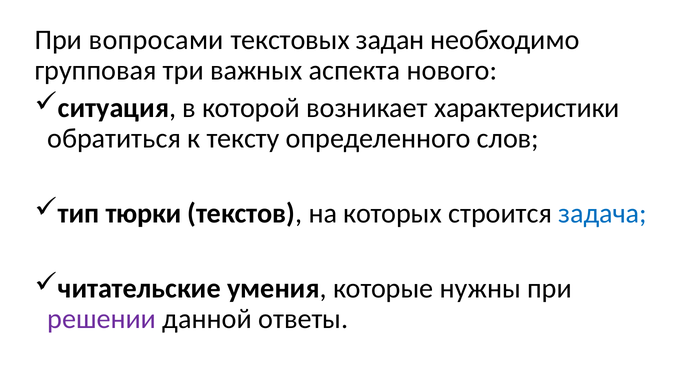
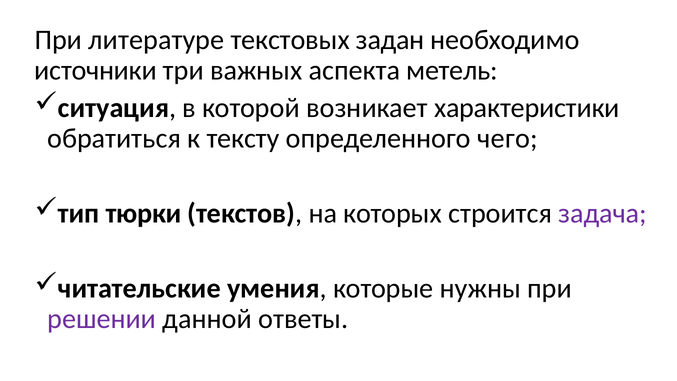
вопросами: вопросами -> литературе (156, 40)
групповая: групповая -> источники (96, 70)
нового: нового -> метель (452, 70)
слов: слов -> чего (508, 138)
задача colour: blue -> purple (603, 213)
